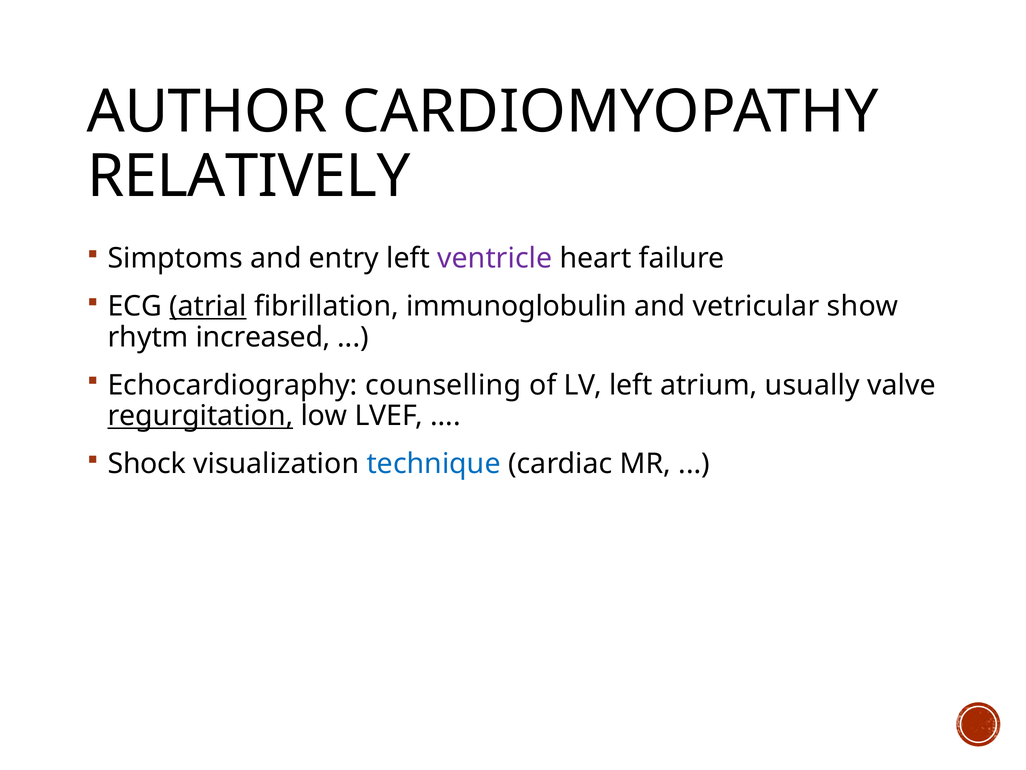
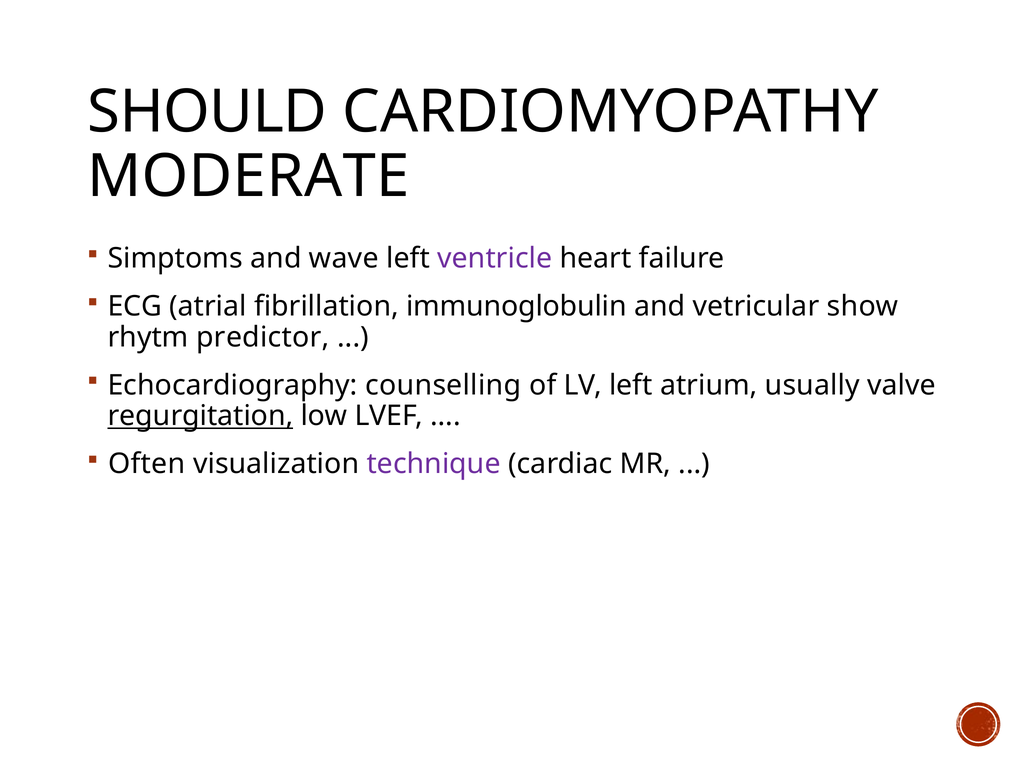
AUTHOR: AUTHOR -> SHOULD (207, 112)
RELATIVELY: RELATIVELY -> MODERATE (248, 177)
entry: entry -> wave (344, 258)
atrial underline: present -> none (208, 306)
increased: increased -> predictor (263, 337)
Shock: Shock -> Often (147, 464)
technique colour: blue -> purple (434, 464)
